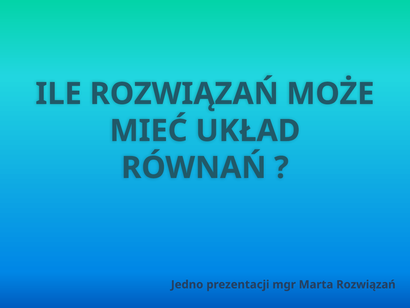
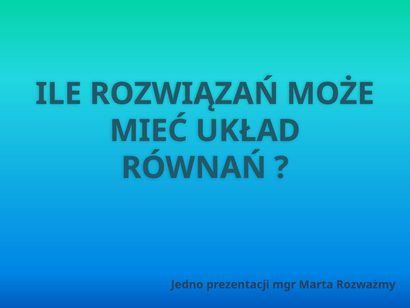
Marta Rozwiązań: Rozwiązań -> Rozważmy (366, 284)
